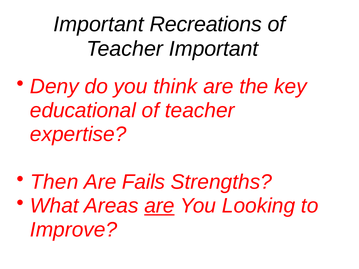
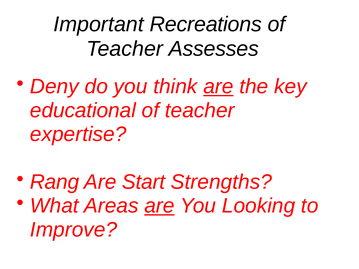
Teacher Important: Important -> Assesses (214, 49)
are underline: none -> present (218, 87)
Then: Then -> Rang (54, 182)
Fails: Fails -> Start (143, 182)
